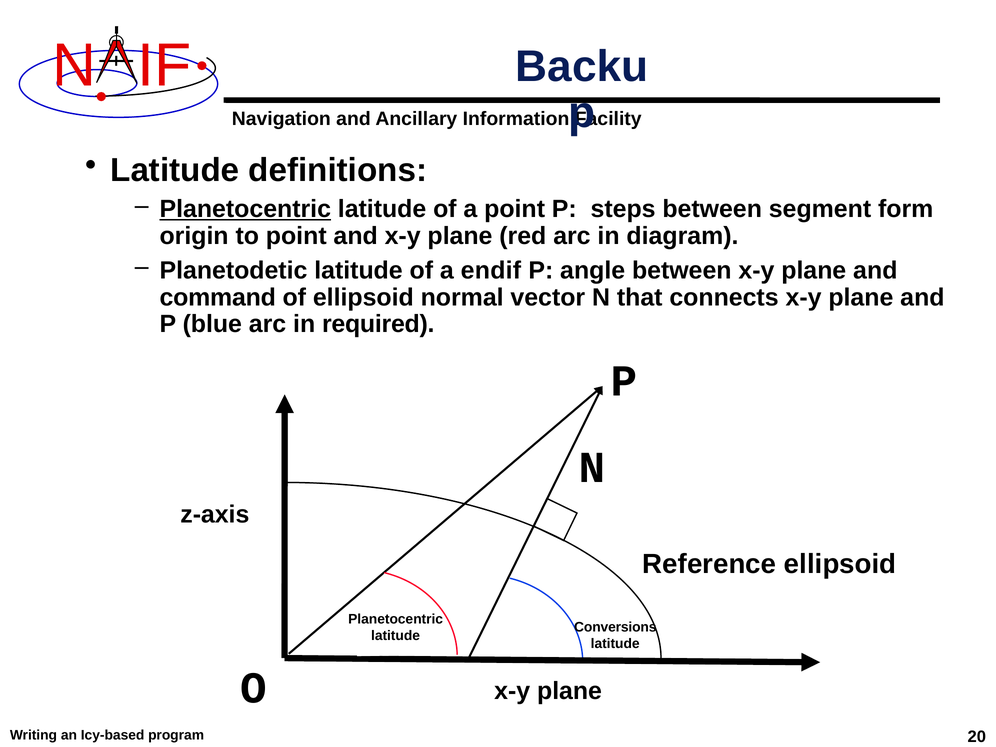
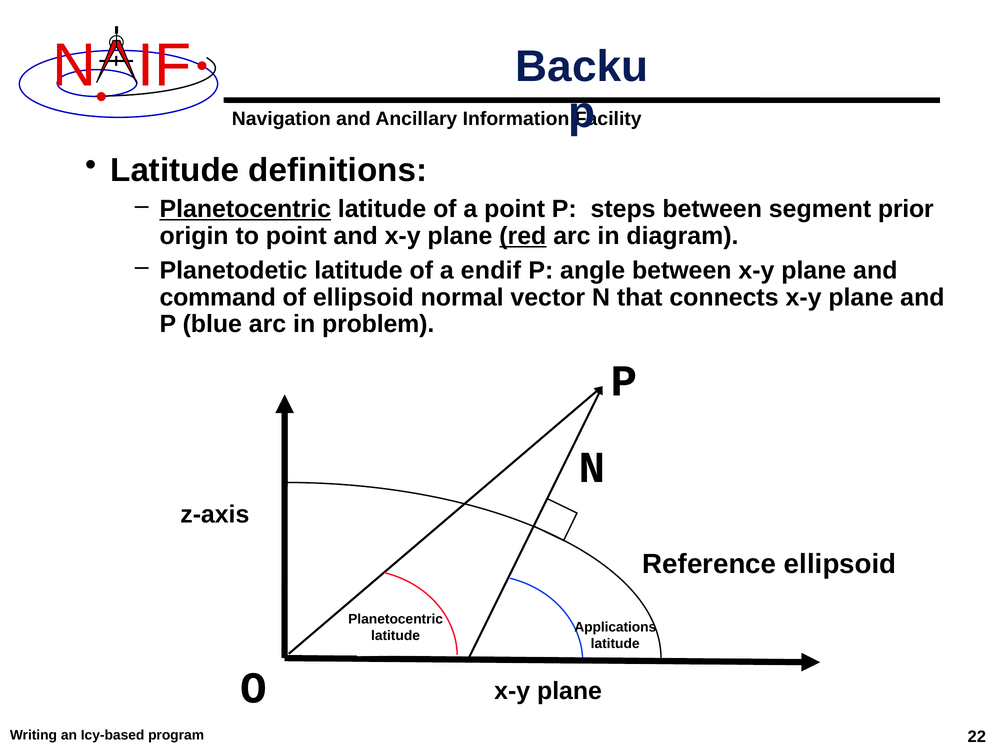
form: form -> prior (906, 209)
red underline: none -> present (523, 236)
required: required -> problem (378, 324)
Conversions: Conversions -> Applications (615, 627)
20: 20 -> 22 (977, 737)
